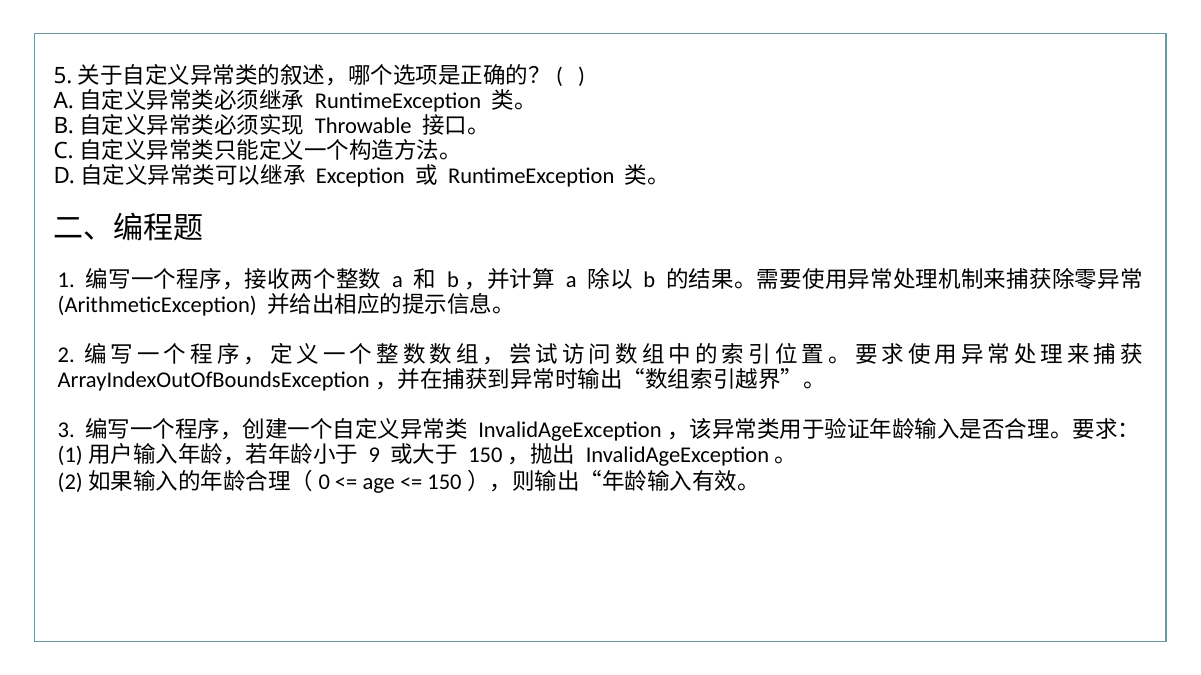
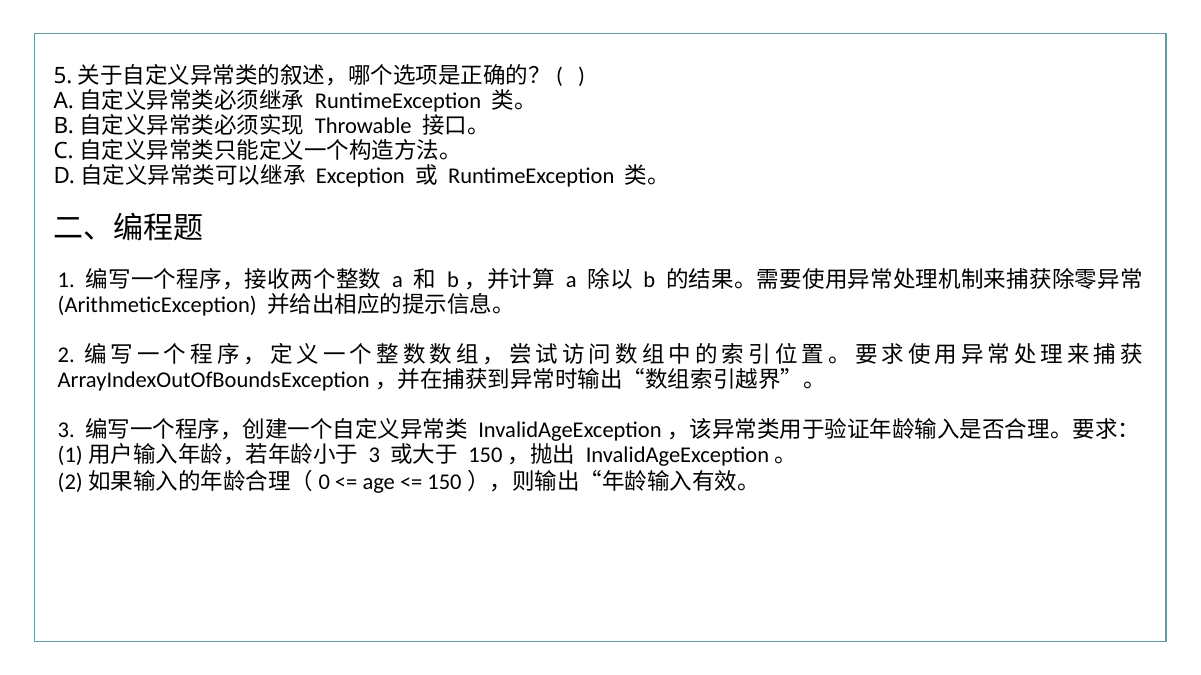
9: 9 -> 3 (374, 456)
